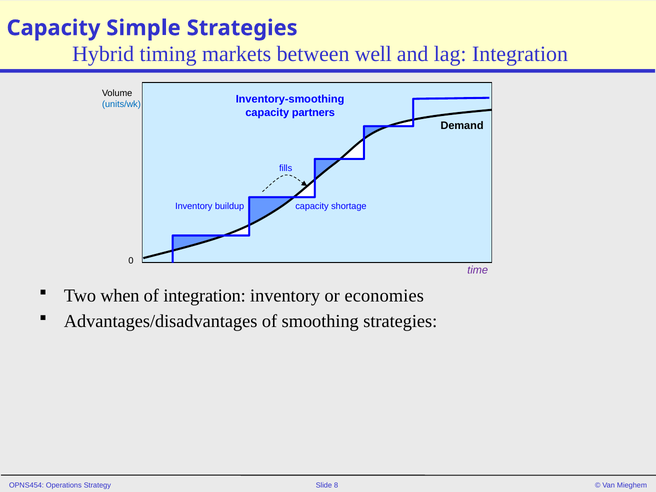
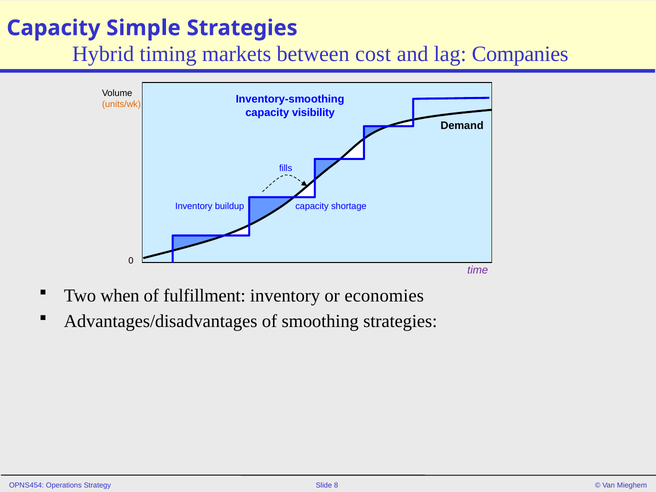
well: well -> cost (373, 54)
lag Integration: Integration -> Companies (520, 54)
units/wk colour: blue -> orange (121, 104)
partners: partners -> visibility (313, 112)
of integration: integration -> fulfillment (205, 296)
